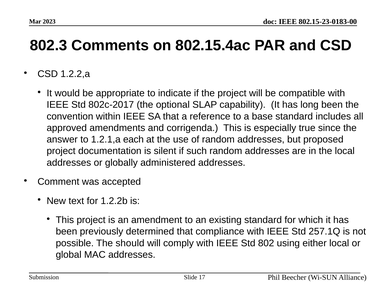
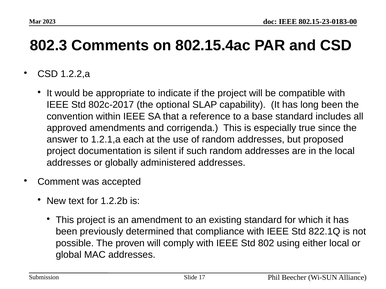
257.1Q: 257.1Q -> 822.1Q (324, 232)
should: should -> proven (130, 244)
